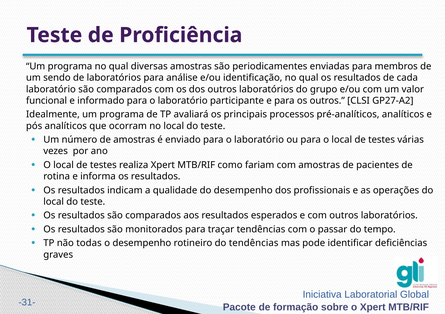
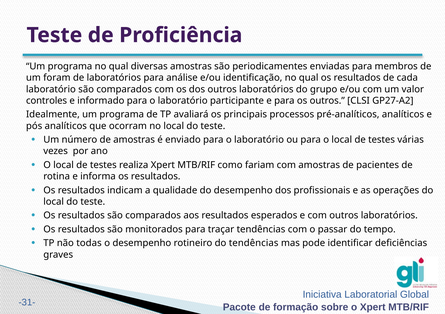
sendo: sendo -> foram (57, 78)
funcional: funcional -> controles (47, 101)
